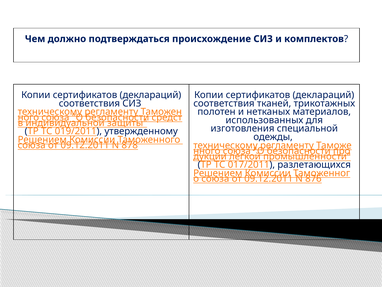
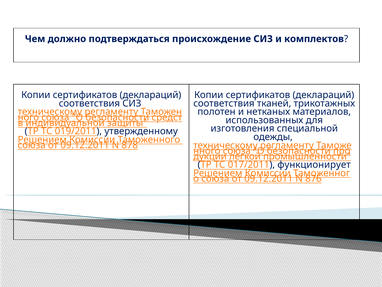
разлетающихся: разлетающихся -> функционирует (314, 165)
